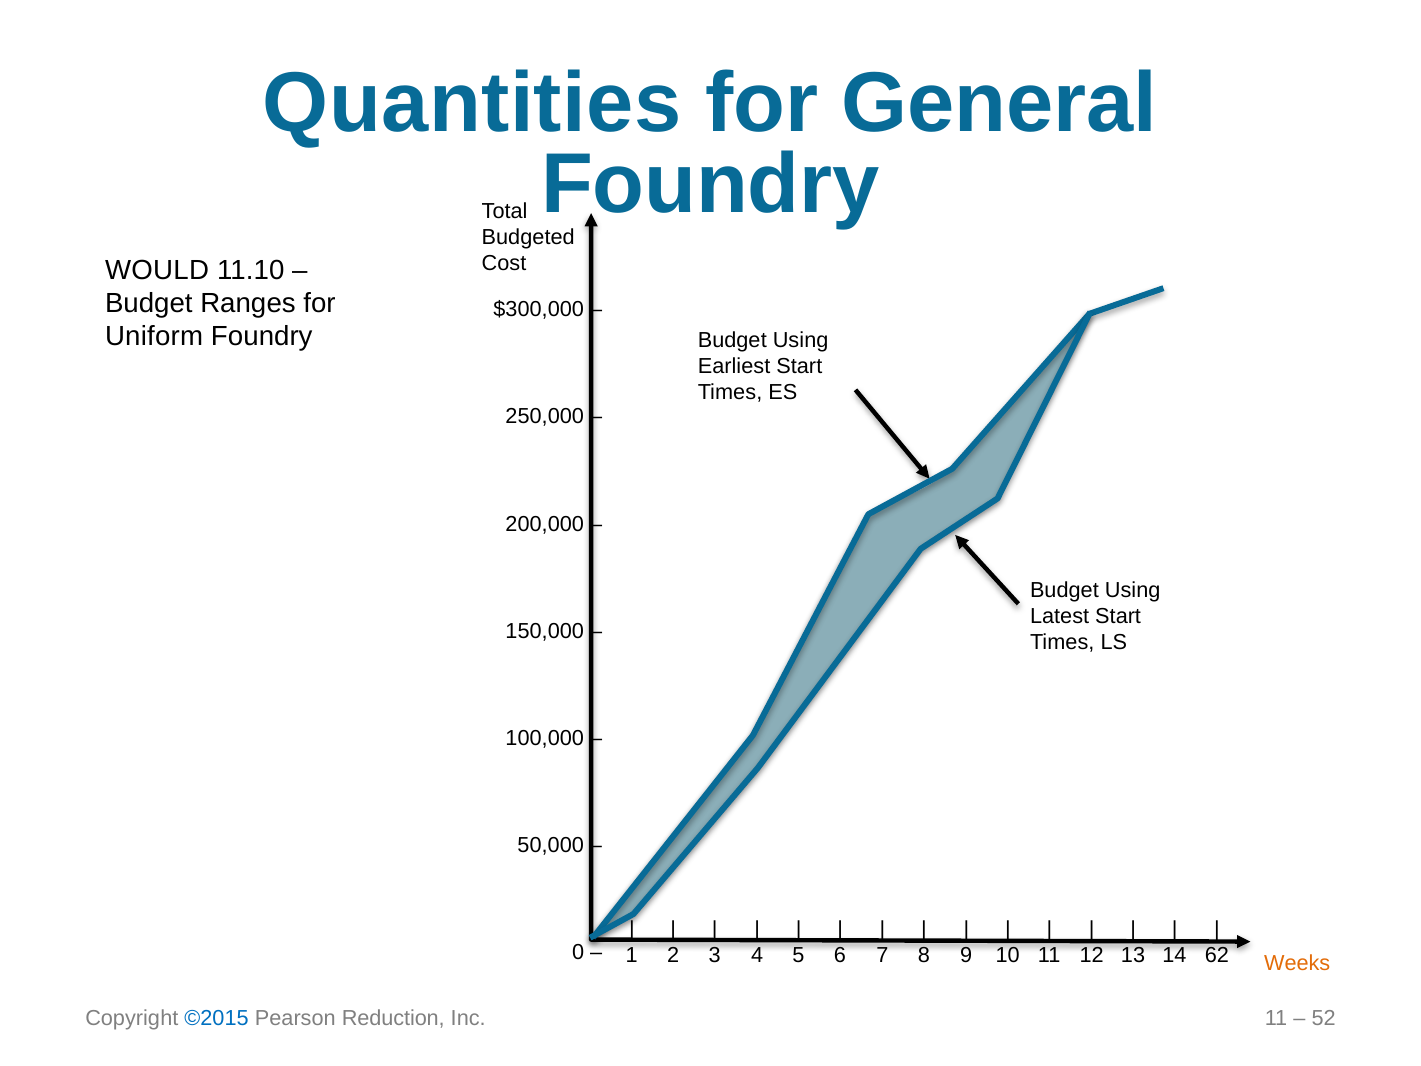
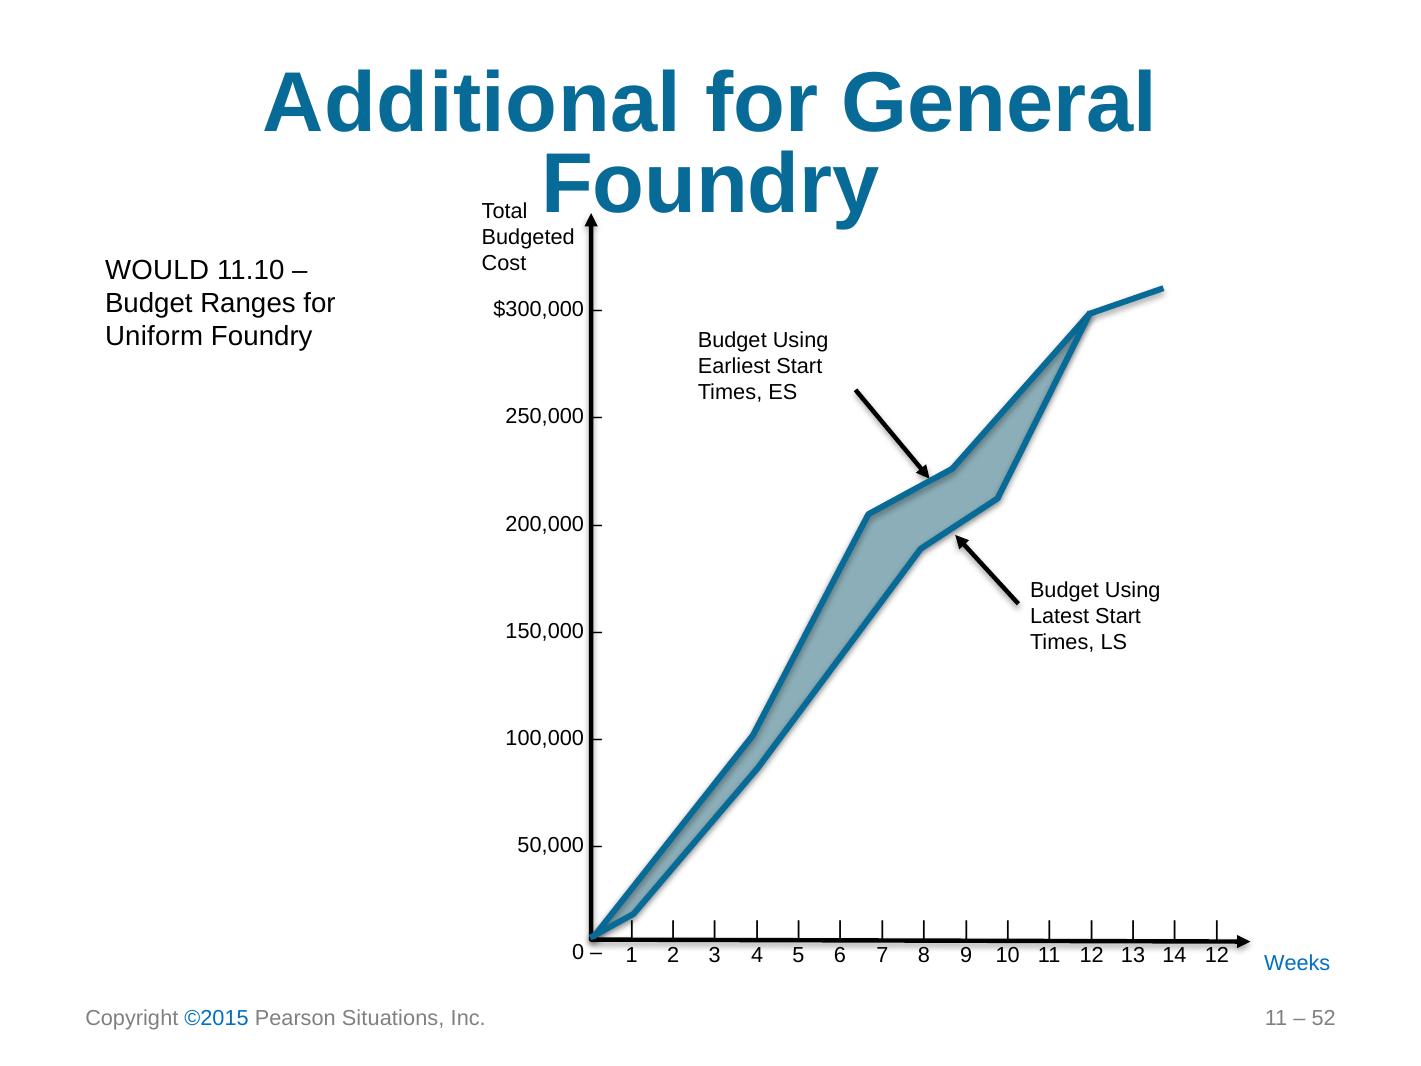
Quantities: Quantities -> Additional (472, 103)
14 62: 62 -> 12 (1217, 955)
Weeks colour: orange -> blue (1297, 963)
Reduction: Reduction -> Situations (393, 1018)
